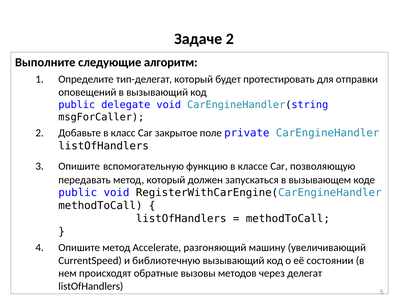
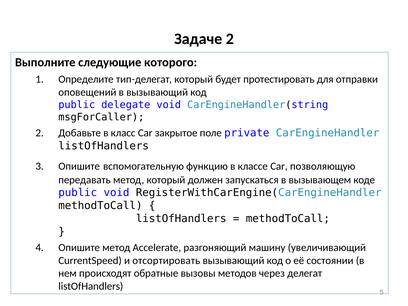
алгоритм: алгоритм -> которого (171, 62)
библиотечную: библиотечную -> отсортировать (166, 260)
